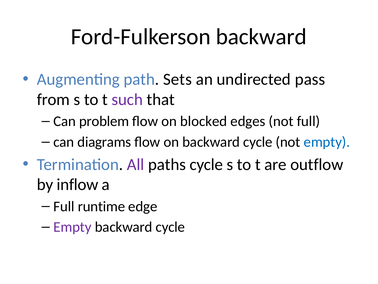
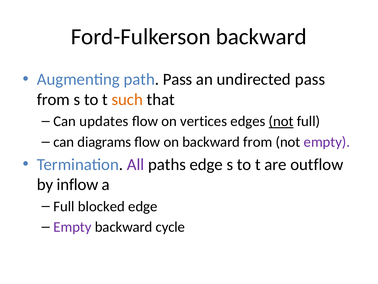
path Sets: Sets -> Pass (178, 79)
such colour: purple -> orange (127, 99)
problem: problem -> updates (104, 121)
blocked: blocked -> vertices (204, 121)
not underline: none -> present (281, 121)
on backward cycle: cycle -> from (258, 142)
empty colour: blue -> purple (327, 142)
paths cycle: cycle -> edge (206, 164)
runtime: runtime -> blocked (101, 206)
